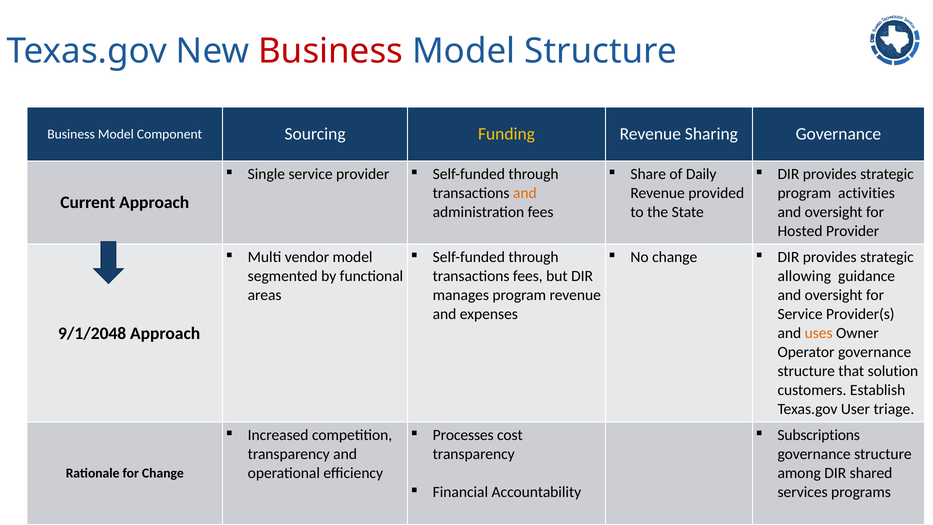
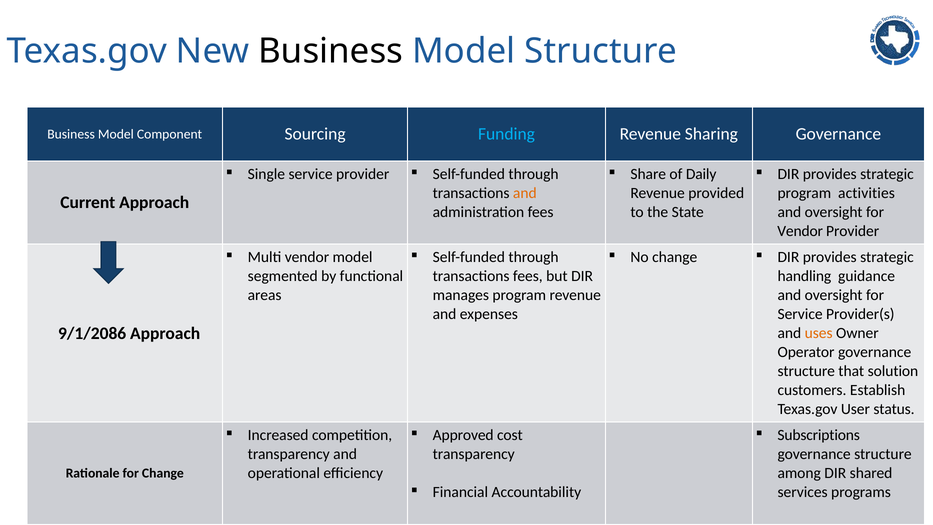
Business colour: red -> black (331, 51)
Funding colour: yellow -> light blue (506, 134)
Hosted: Hosted -> Vendor (800, 231)
allowing: allowing -> handling (804, 276)
9/1/2048: 9/1/2048 -> 9/1/2086 (92, 333)
triage: triage -> status (894, 409)
Processes: Processes -> Approved (463, 435)
